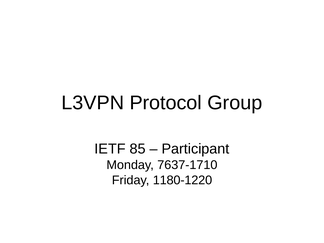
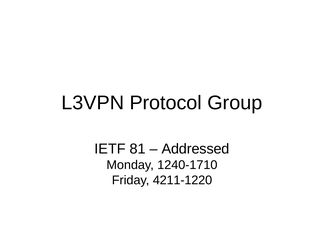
85: 85 -> 81 (138, 149)
Participant: Participant -> Addressed (196, 149)
7637-1710: 7637-1710 -> 1240-1710 (187, 165)
1180-1220: 1180-1220 -> 4211-1220 (182, 180)
